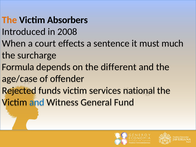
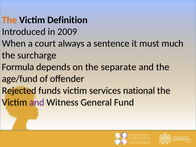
Absorbers: Absorbers -> Definition (67, 20)
2008: 2008 -> 2009 (67, 32)
effects: effects -> always (71, 43)
different: different -> separate (119, 67)
age/case: age/case -> age/fund (20, 79)
and colour: blue -> purple (37, 102)
